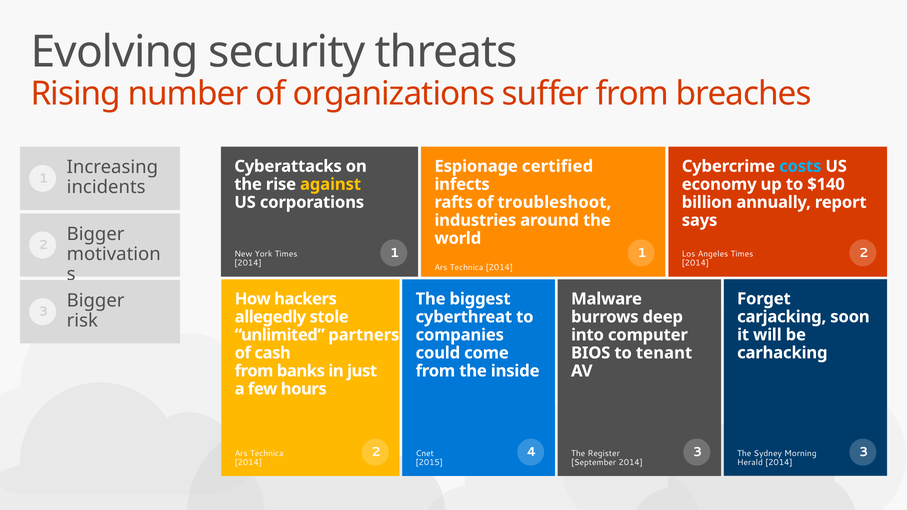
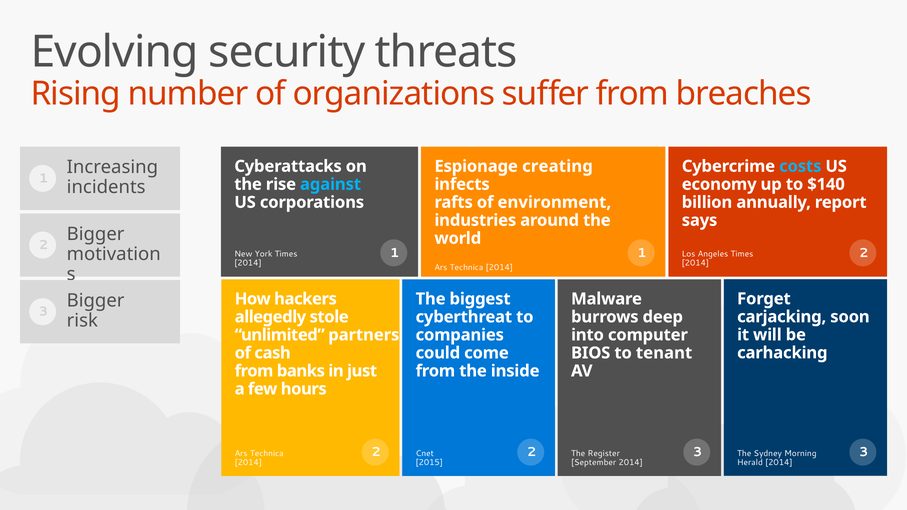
certified: certified -> creating (557, 166)
against colour: yellow -> light blue (330, 184)
troubleshoot: troubleshoot -> environment (554, 202)
4: 4 -> 2 (532, 452)
